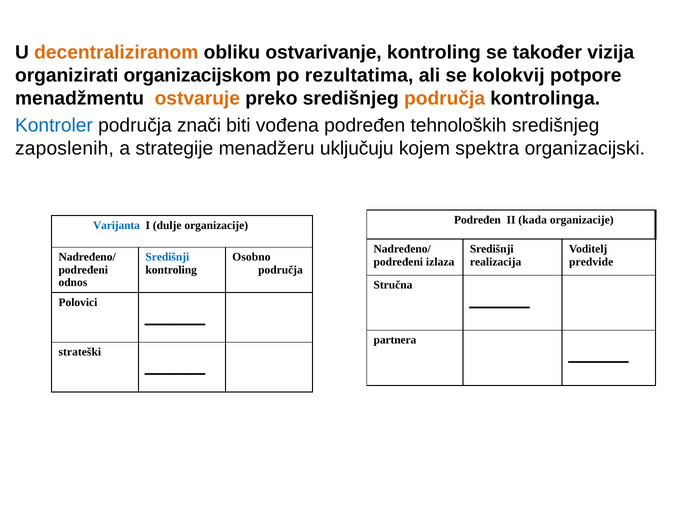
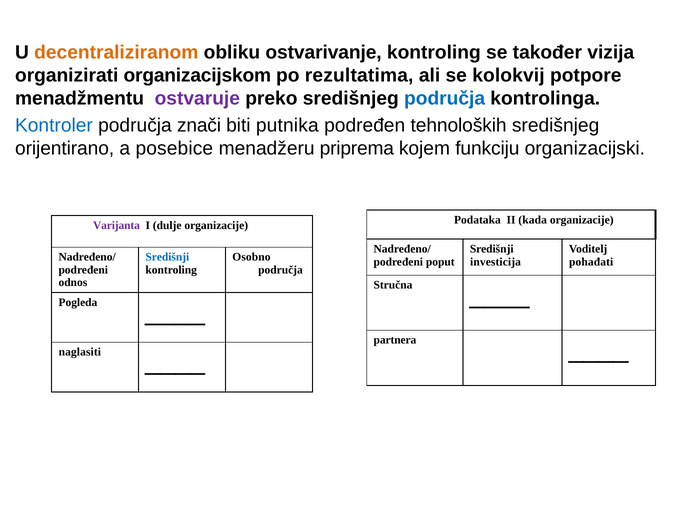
ostvaruje colour: orange -> purple (197, 98)
područja colour: orange -> blue (445, 98)
vođena: vođena -> putnika (287, 125)
zaposlenih: zaposlenih -> orijentirano (65, 148)
strategije: strategije -> posebice (174, 148)
uključuju: uključuju -> priprema (357, 148)
spektra: spektra -> funkciju (487, 148)
Podređen: Podređen -> Podataka (477, 220)
Varijanta colour: blue -> purple (116, 225)
izlaza: izlaza -> poput (440, 262)
realizacija: realizacija -> investicija (496, 262)
predvide: predvide -> pohađati (591, 262)
Polovici: Polovici -> Pogleda (78, 302)
strateški: strateški -> naglasiti (80, 352)
